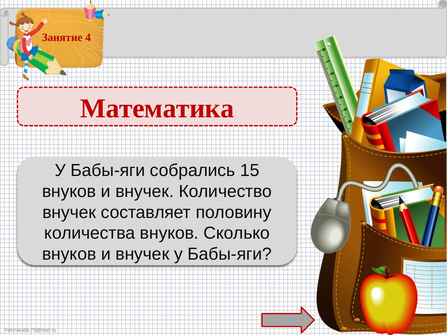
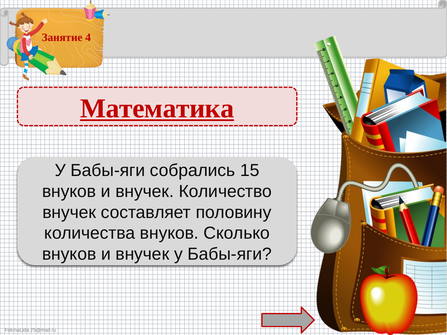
Математика underline: none -> present (157, 108)
